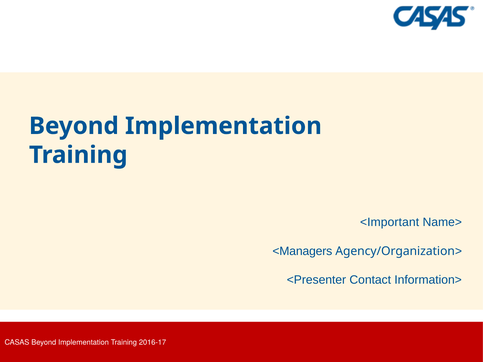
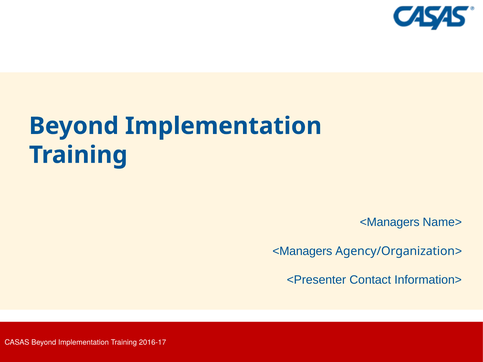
<Important: <Important -> <Managers (390, 222)
